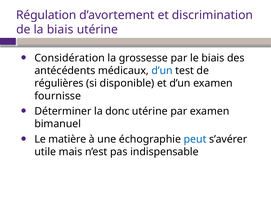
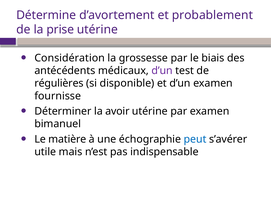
Régulation: Régulation -> Détermine (46, 15)
discrimination: discrimination -> probablement (212, 15)
la biais: biais -> prise (60, 30)
d’un colour: blue -> purple (162, 71)
donc: donc -> avoir (117, 111)
